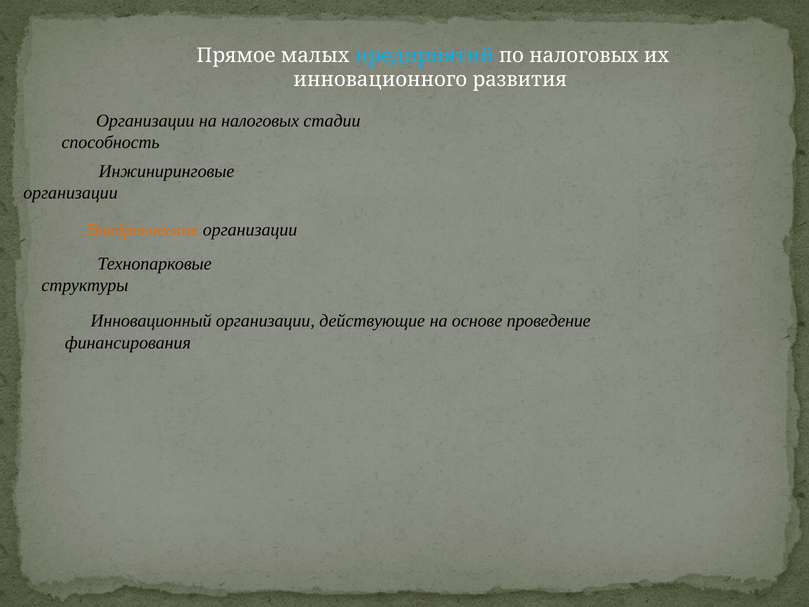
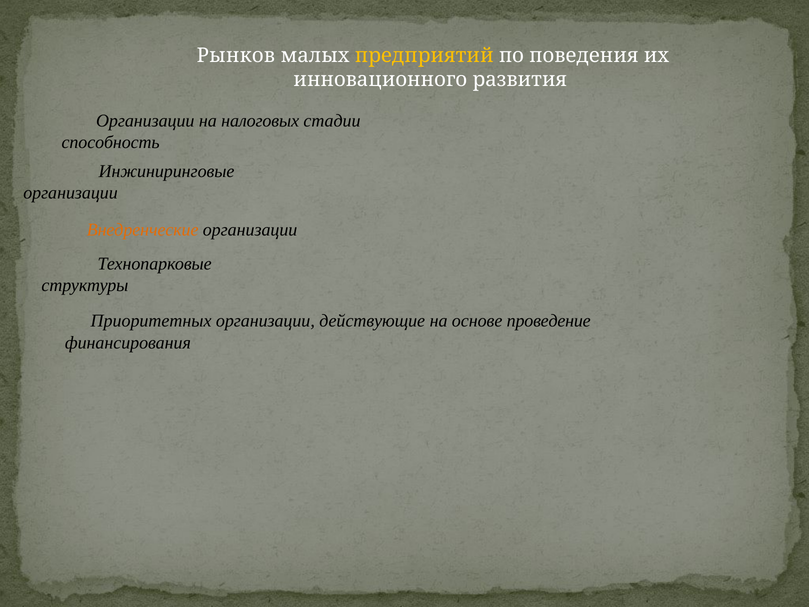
Прямое: Прямое -> Рынков (236, 55)
предприятий colour: light blue -> yellow (424, 55)
по налоговых: налоговых -> поведения (584, 55)
Инновационный: Инновационный -> Приоритетных (151, 321)
